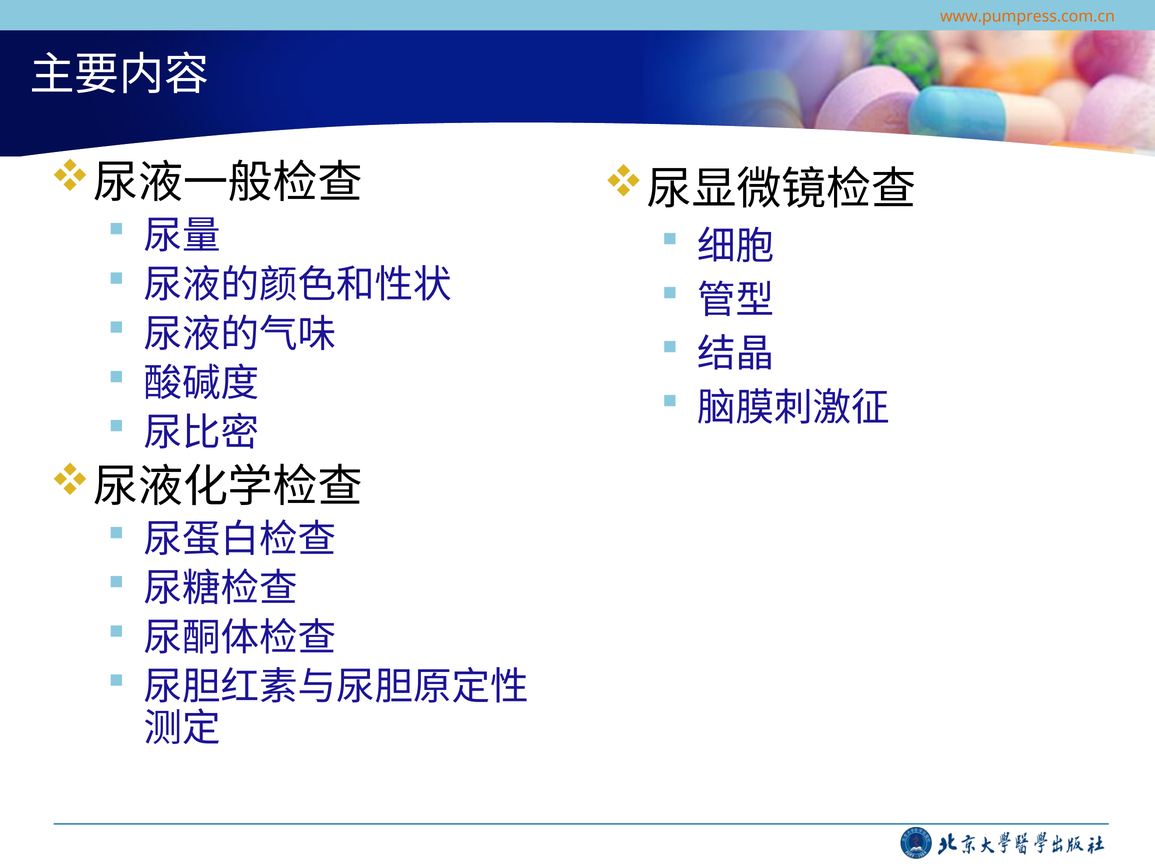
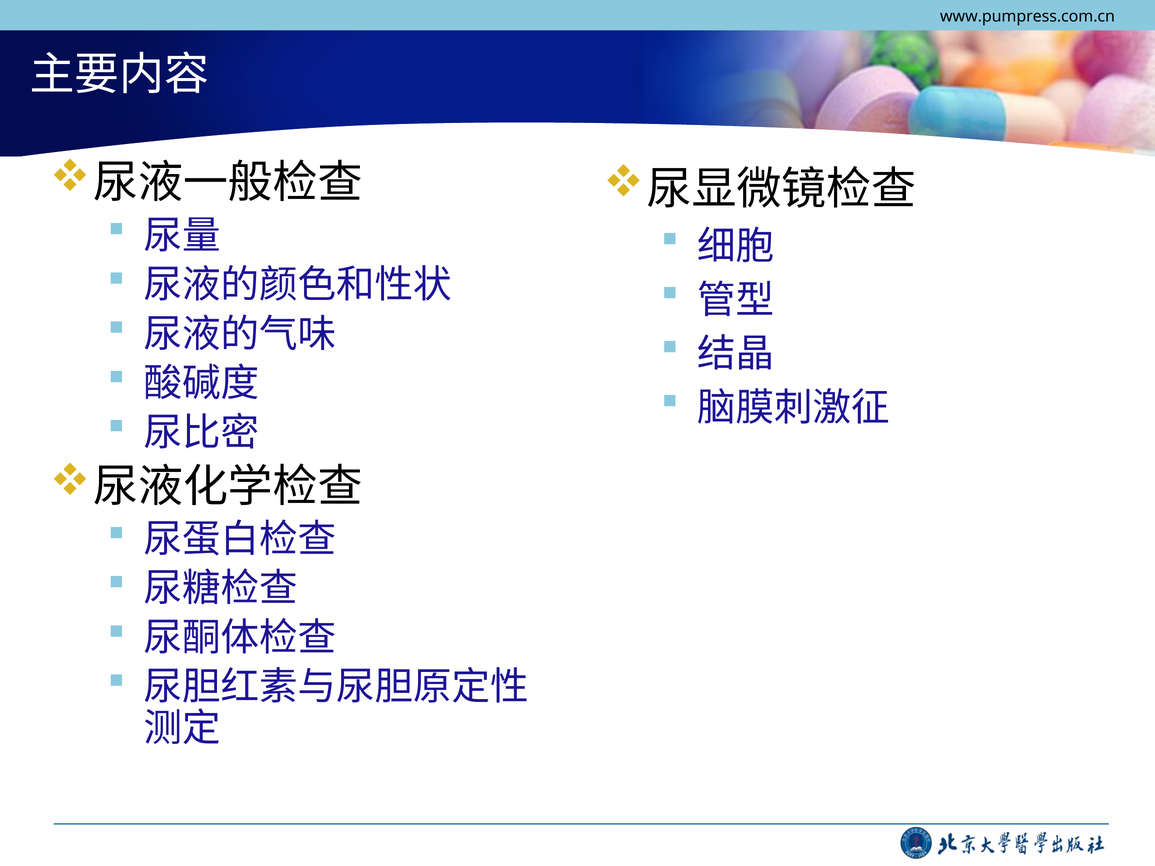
www.pumpress.com.cn colour: orange -> black (1028, 16)
